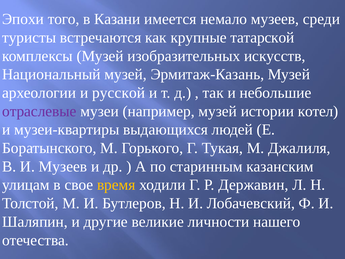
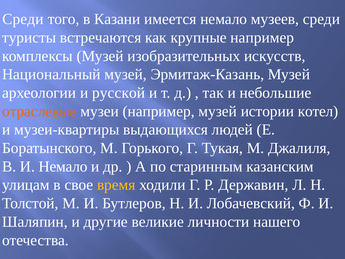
Эпохи: Эпохи -> Среди (23, 19)
крупные татарской: татарской -> например (262, 38)
отраслевые colour: purple -> orange (39, 111)
И Музеев: Музеев -> Немало (63, 166)
